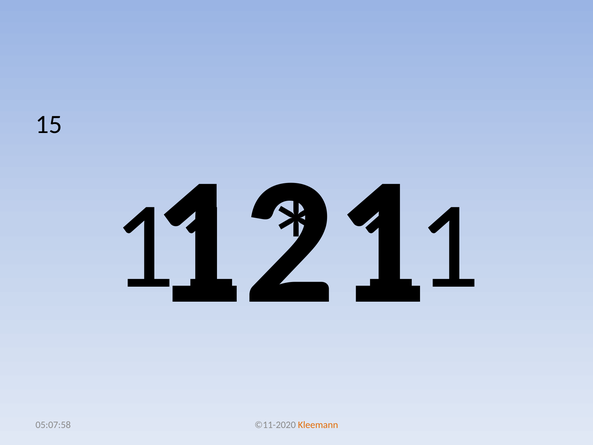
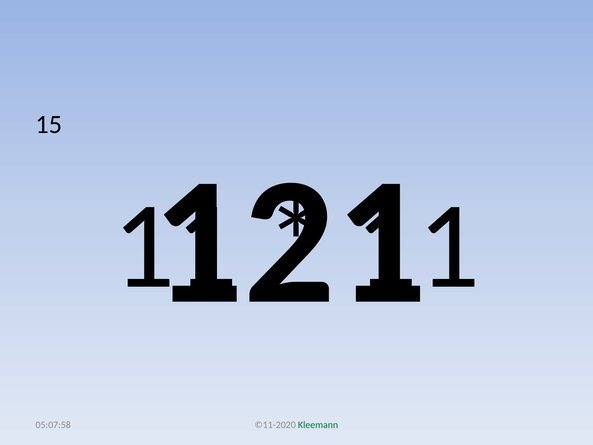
Kleemann colour: orange -> green (318, 425)
